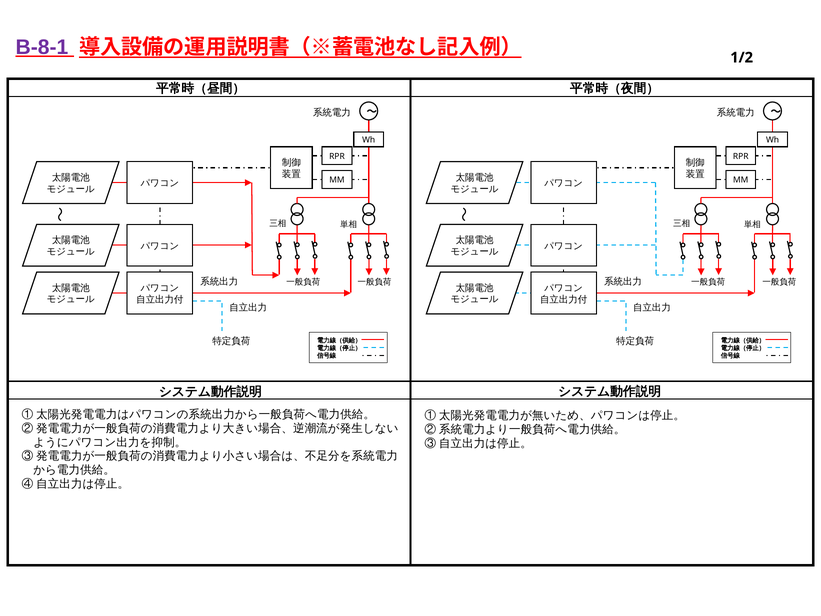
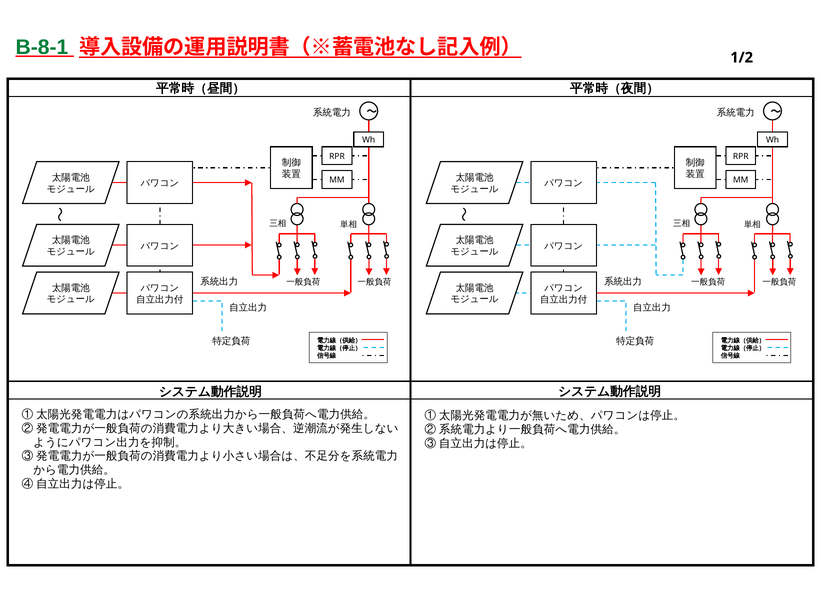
B-8-1 colour: purple -> green (42, 47)
